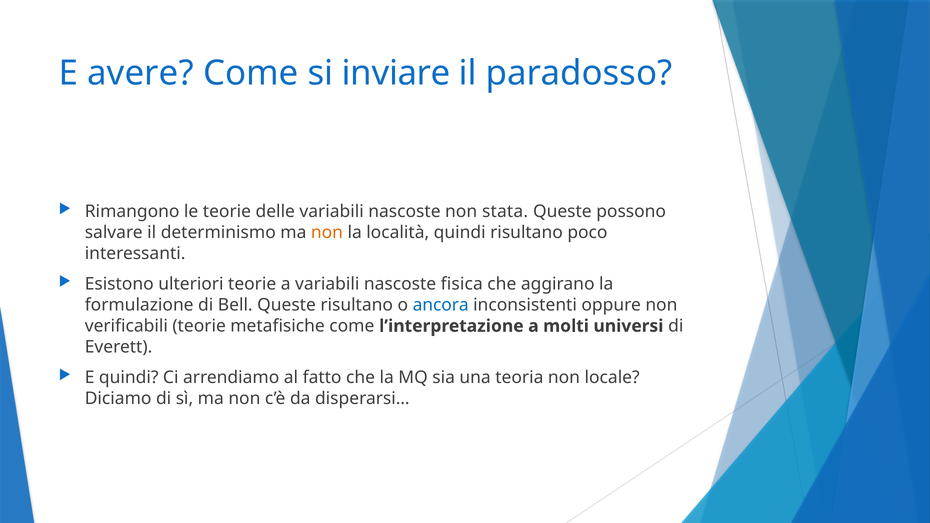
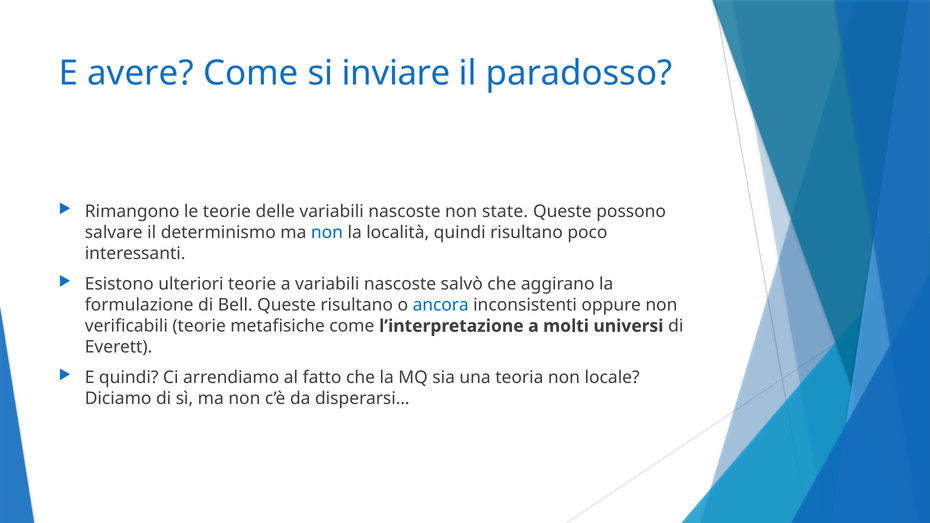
stata: stata -> state (505, 212)
non colour: orange -> blue (327, 233)
fisica: fisica -> salvò (462, 284)
